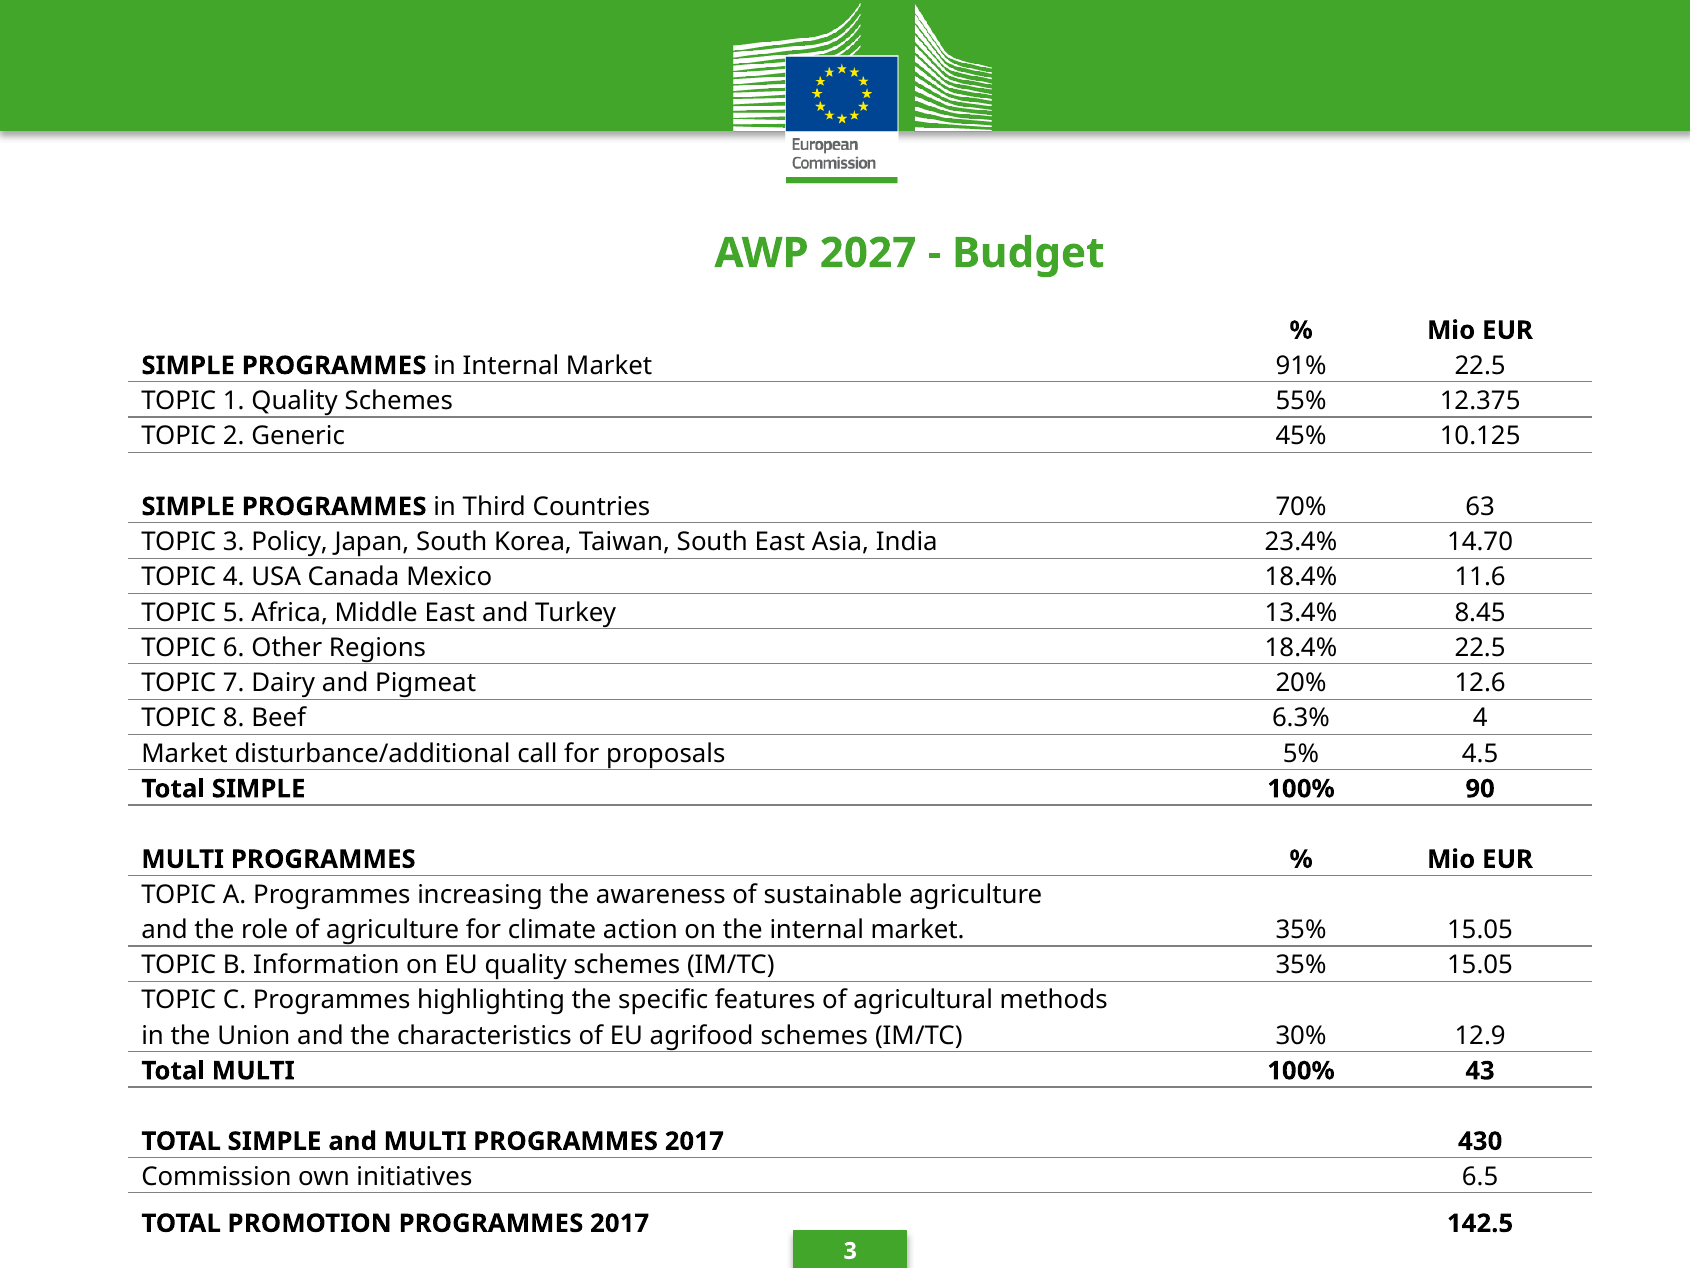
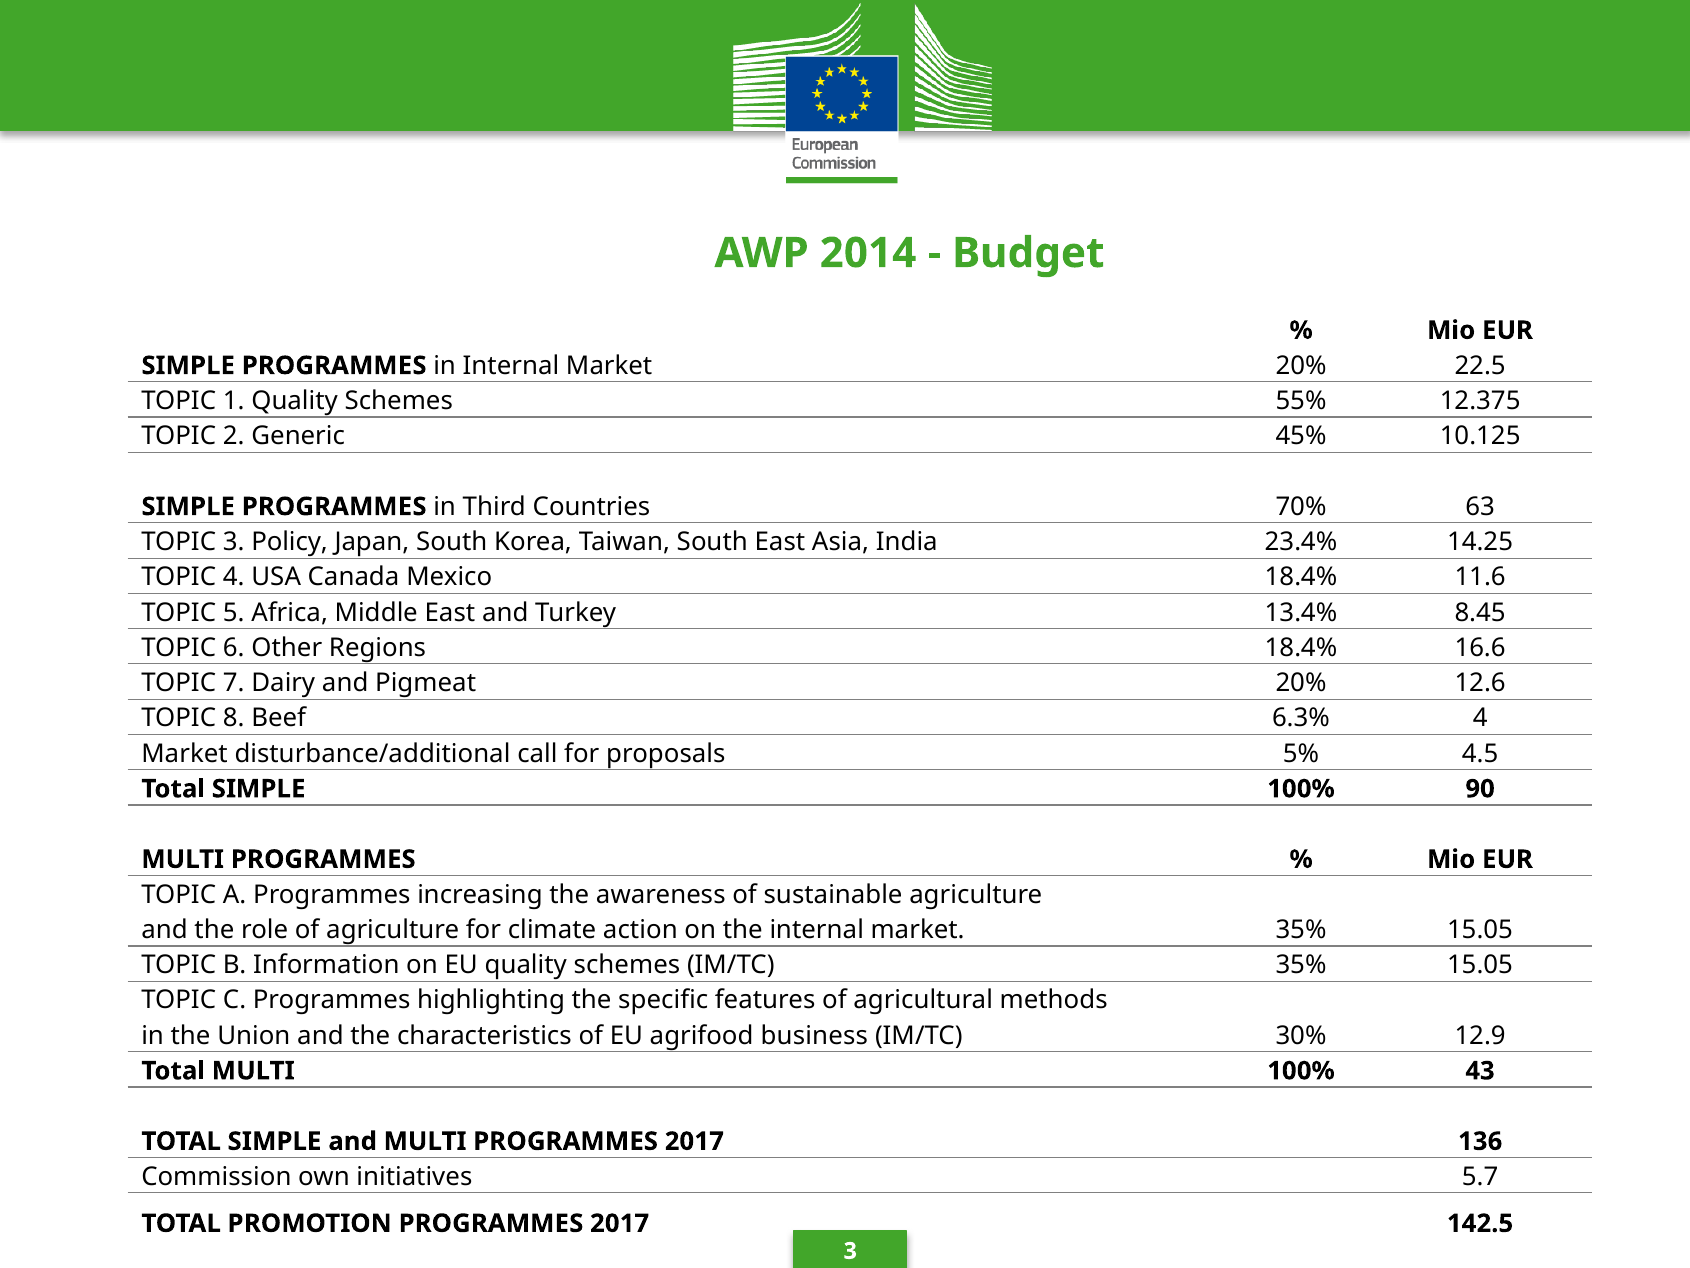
2027: 2027 -> 2014 (868, 253)
Market 91%: 91% -> 20% (1301, 365)
14.70: 14.70 -> 14.25 (1480, 542)
18.4% 22.5: 22.5 -> 16.6 (1480, 648)
agrifood schemes: schemes -> business (814, 1035)
430: 430 -> 136 (1480, 1141)
6.5: 6.5 -> 5.7 (1480, 1176)
